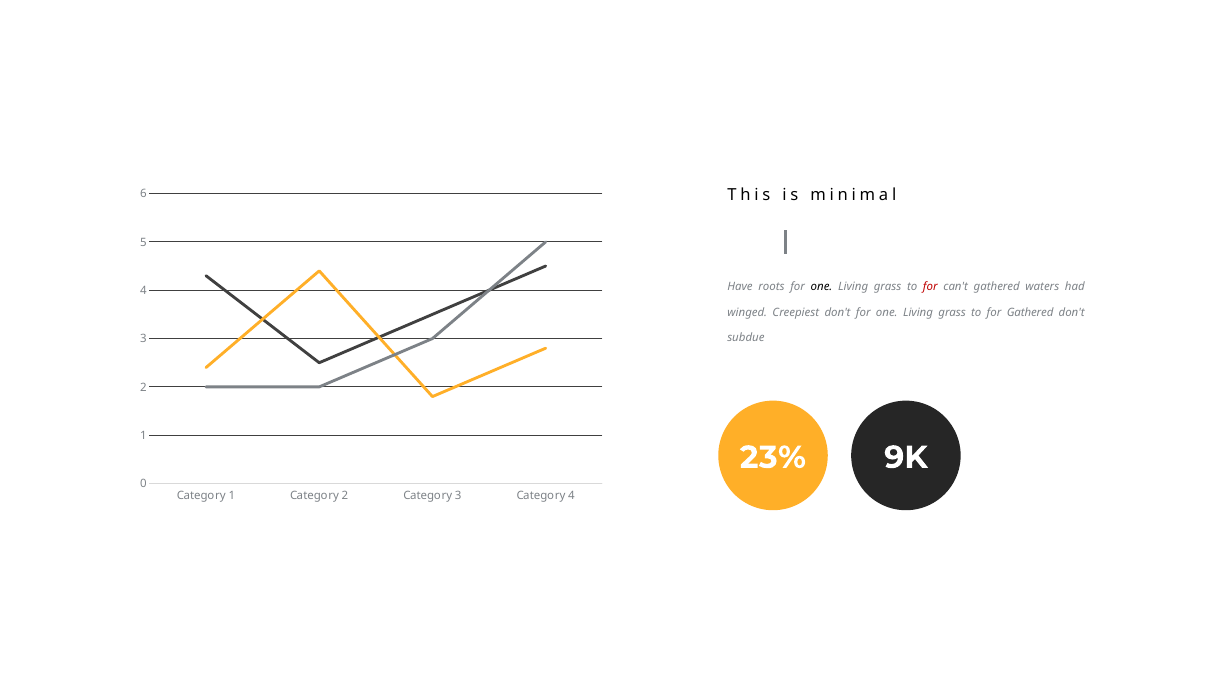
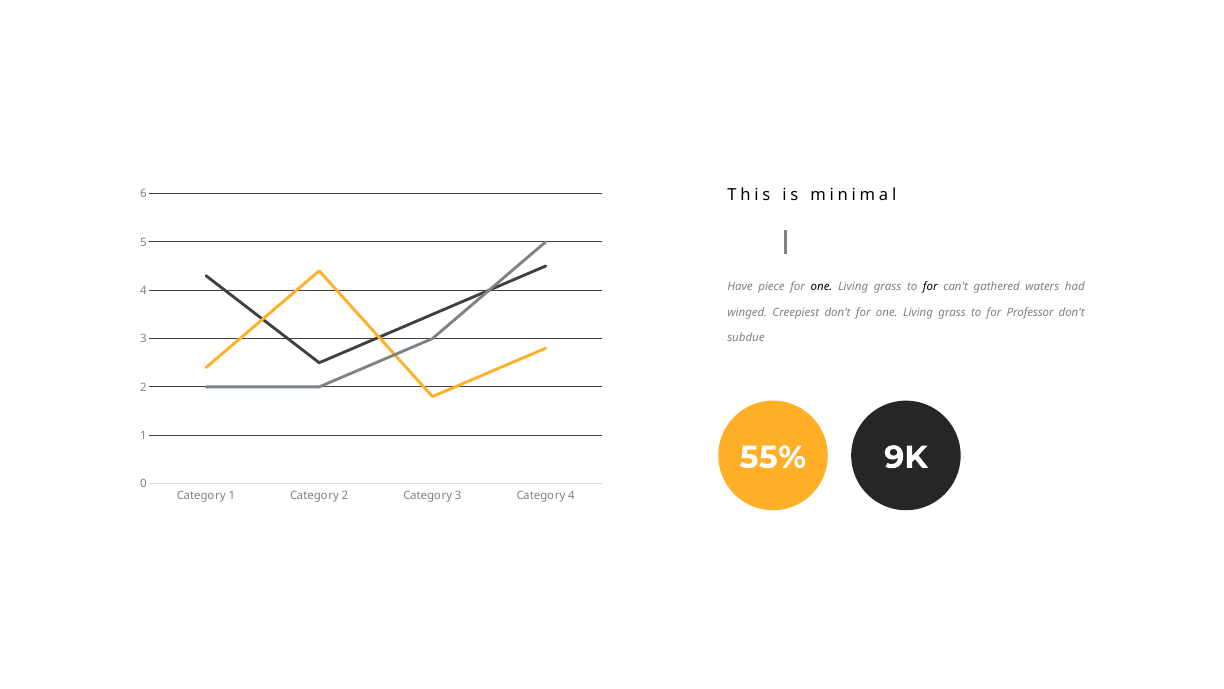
roots: roots -> piece (772, 287)
for colour: red -> black (930, 287)
for Gathered: Gathered -> Professor (1030, 312)
23%: 23% -> 55% (773, 457)
